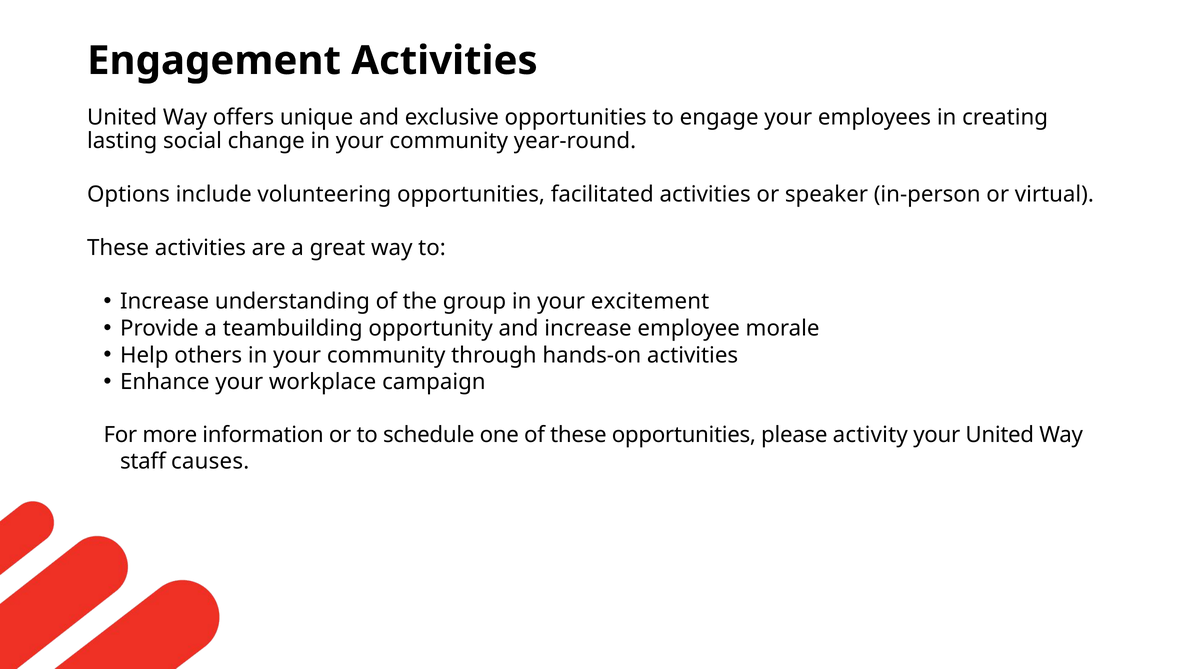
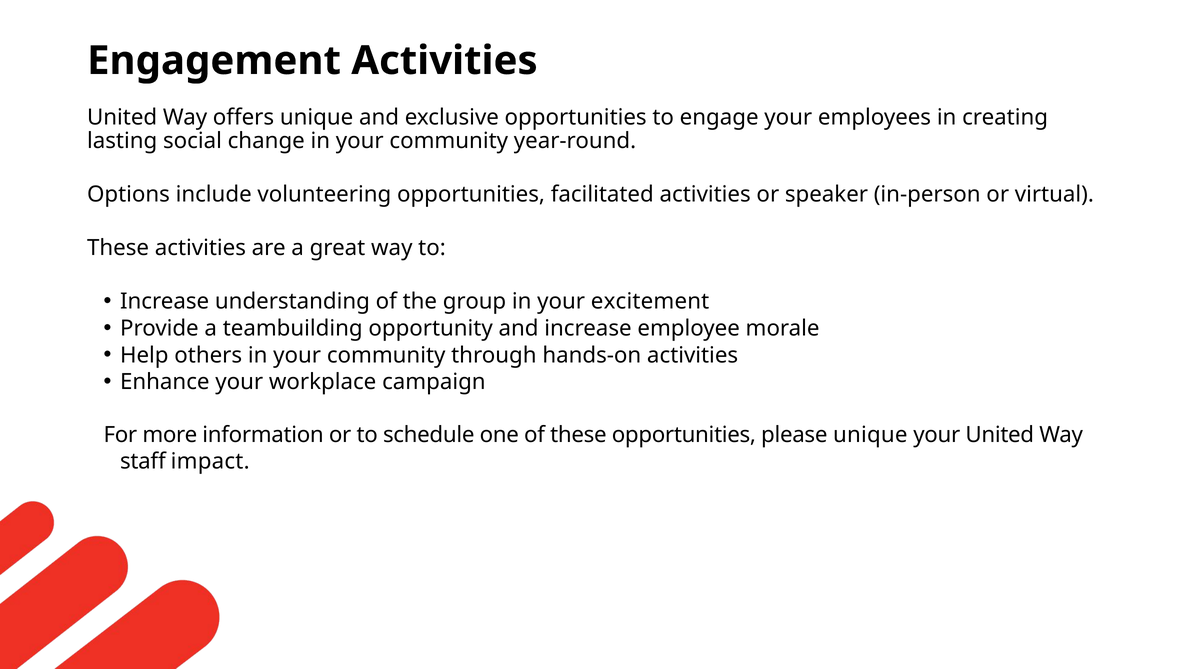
please activity: activity -> unique (870, 435)
causes: causes -> impact (210, 461)
